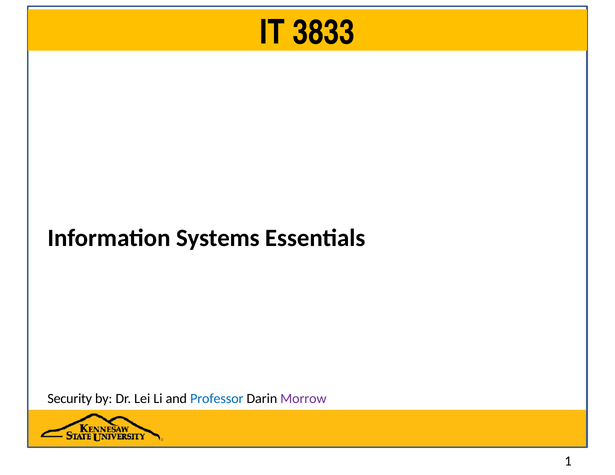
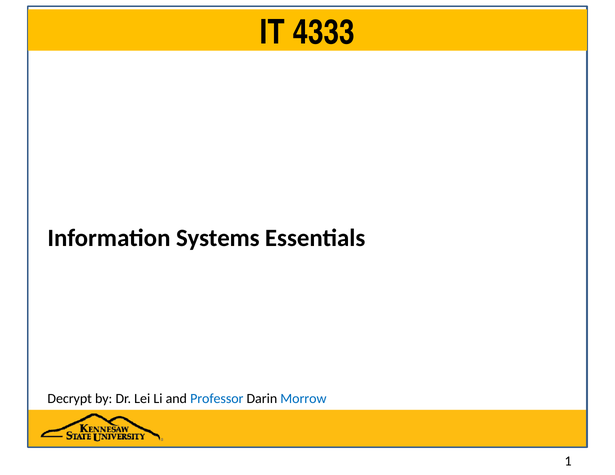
3833: 3833 -> 4333 (324, 33)
Security: Security -> Decrypt (70, 399)
Morrow colour: purple -> blue (303, 399)
